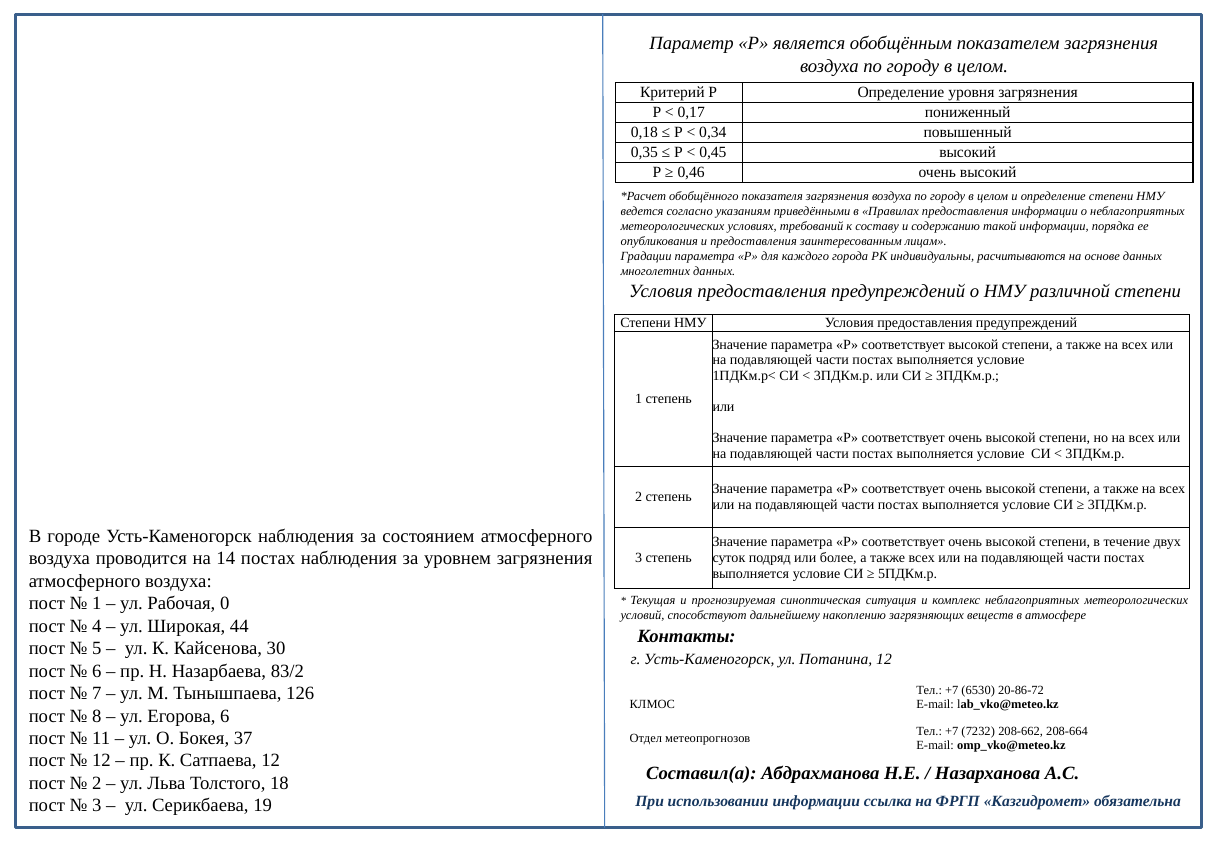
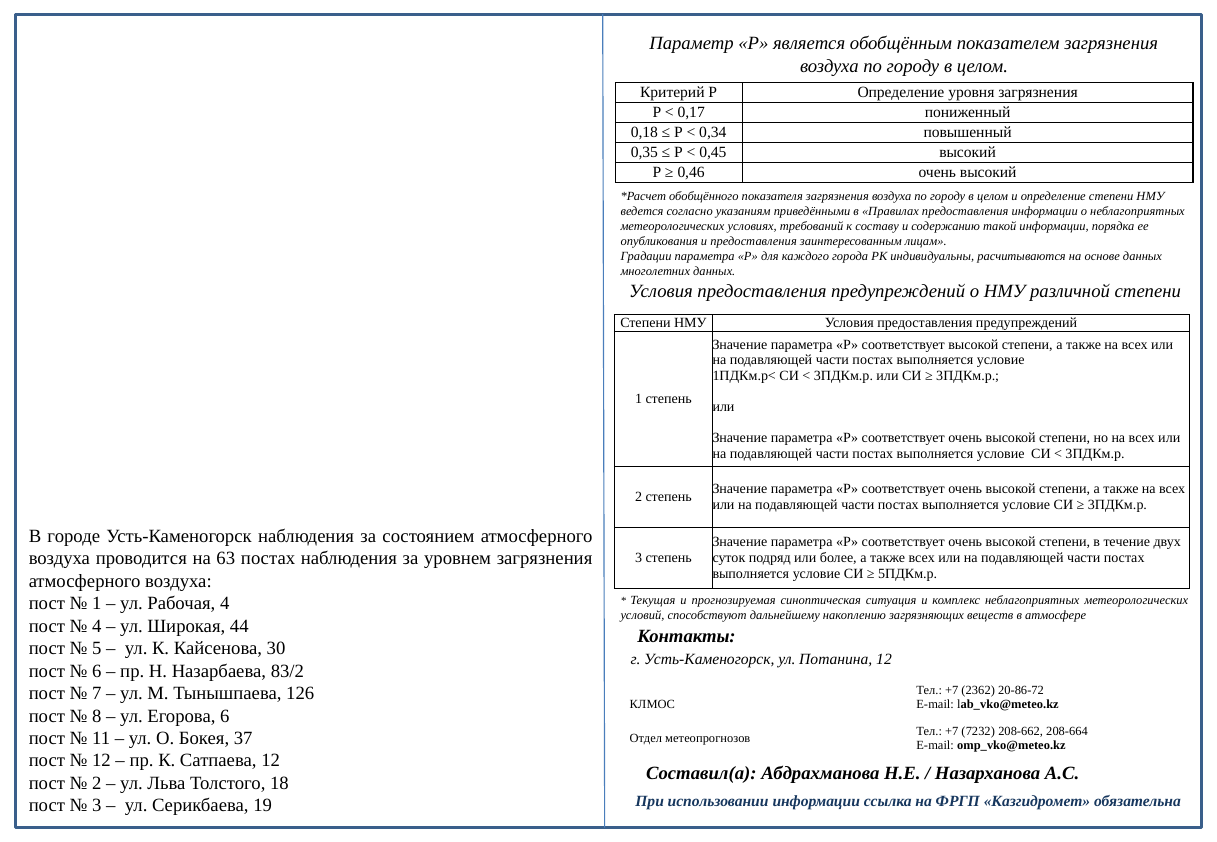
14: 14 -> 63 (226, 559)
Рабочая 0: 0 -> 4 (225, 604)
6530: 6530 -> 2362 (978, 691)
